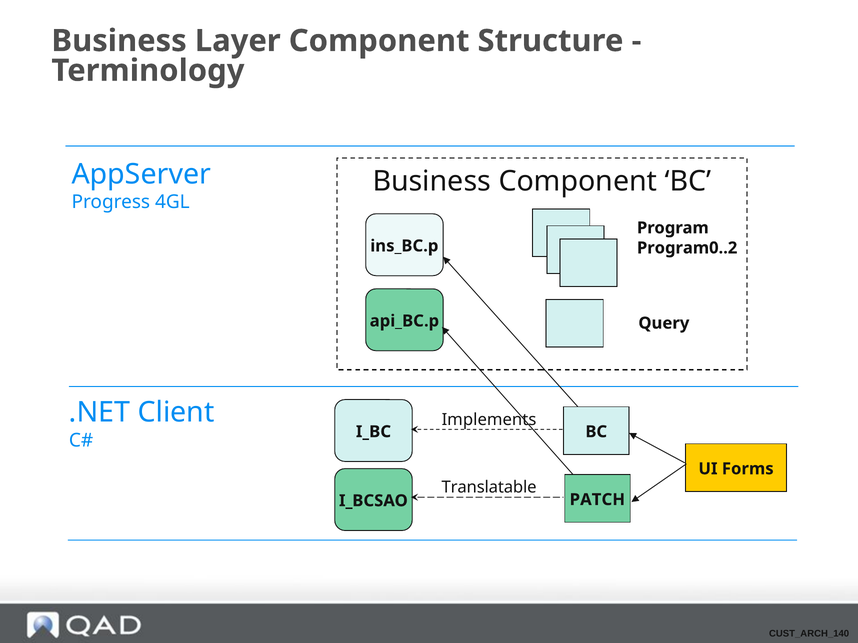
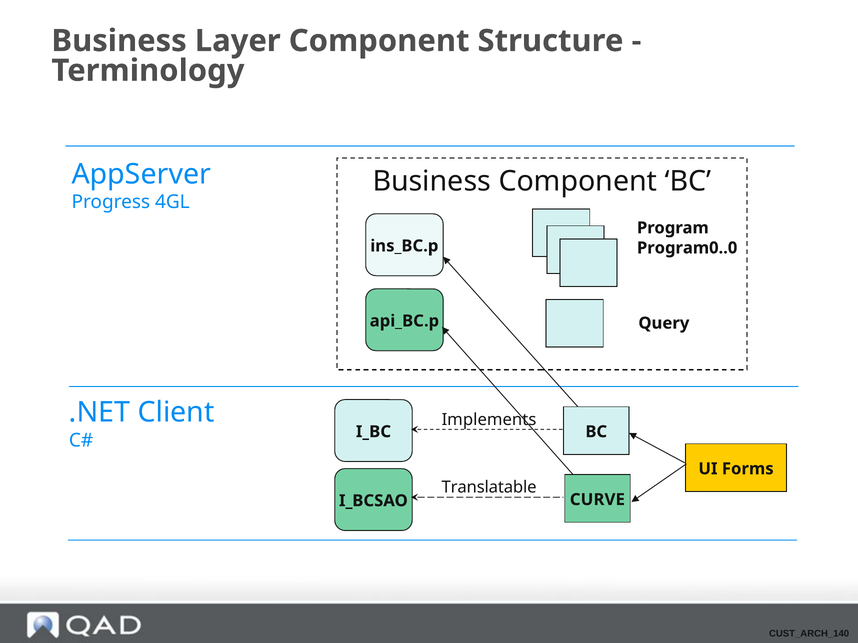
Program0..2: Program0..2 -> Program0..0 (687, 248)
PATCH: PATCH -> CURVE (597, 500)
